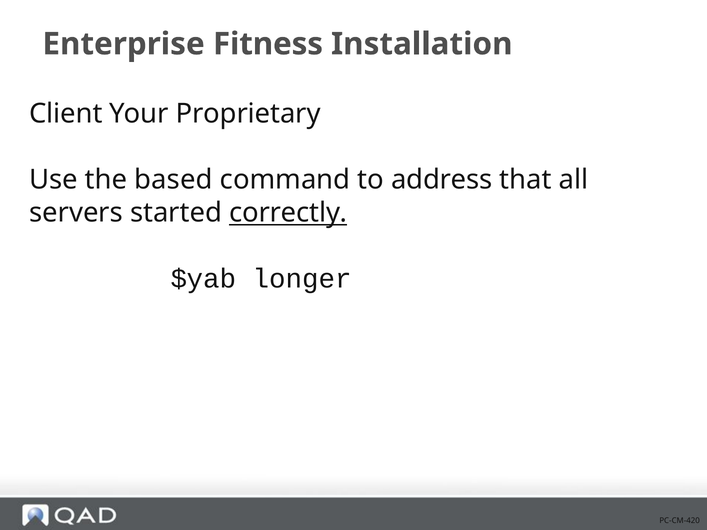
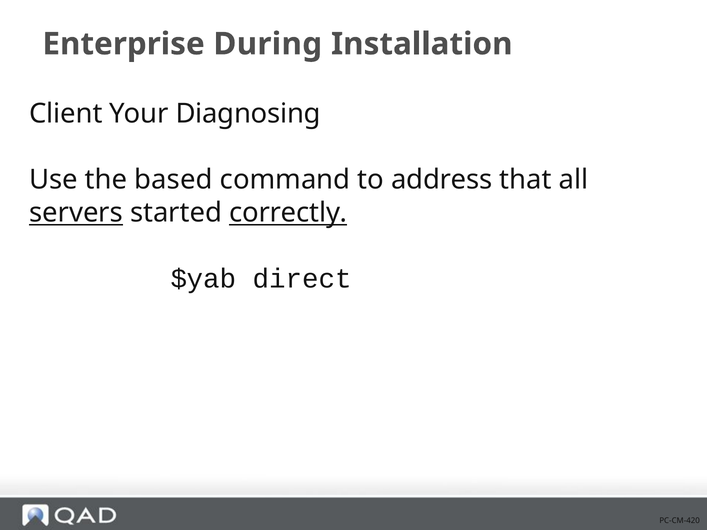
Fitness: Fitness -> During (268, 44)
Proprietary: Proprietary -> Diagnosing (248, 114)
servers underline: none -> present (76, 213)
longer: longer -> direct (302, 279)
